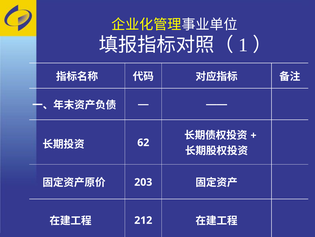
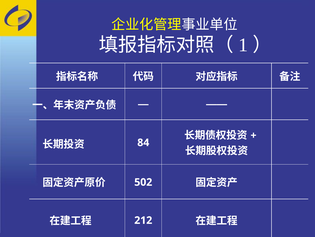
62: 62 -> 84 (143, 142)
203: 203 -> 502 (143, 182)
